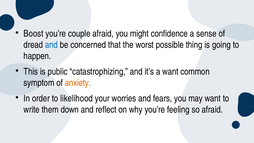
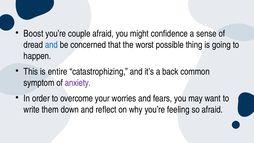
public: public -> entire (58, 72)
a want: want -> back (170, 72)
anxiety colour: orange -> purple (78, 83)
likelihood: likelihood -> overcome (77, 98)
